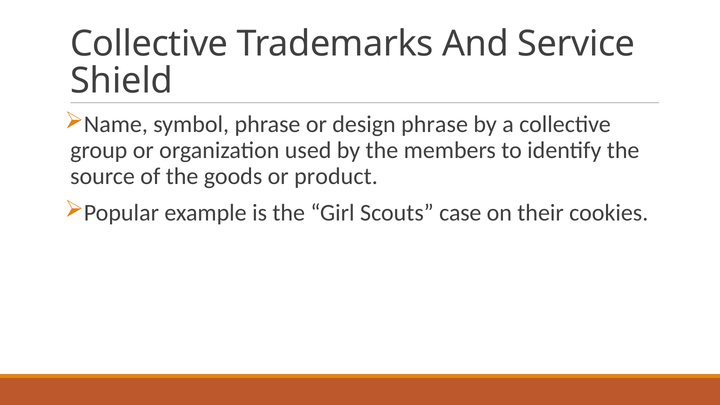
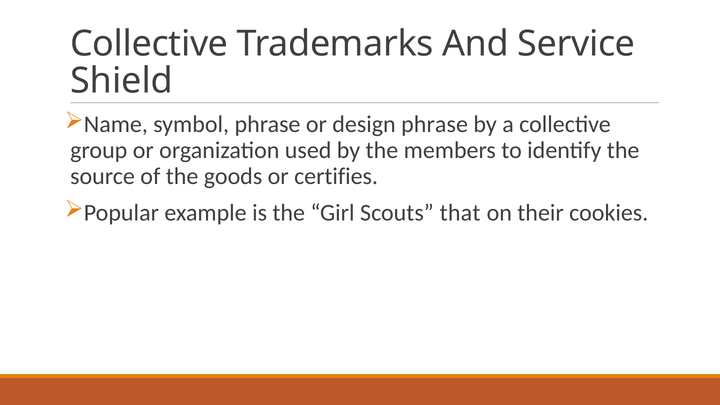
product: product -> certifies (336, 176)
case: case -> that (460, 213)
